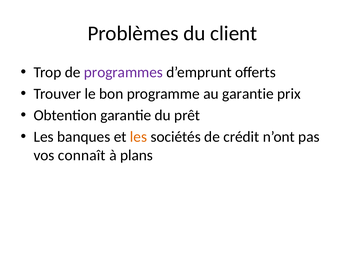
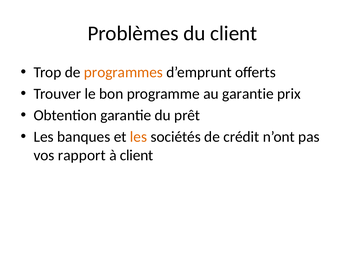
programmes colour: purple -> orange (123, 72)
connaît: connaît -> rapport (82, 155)
à plans: plans -> client (137, 155)
